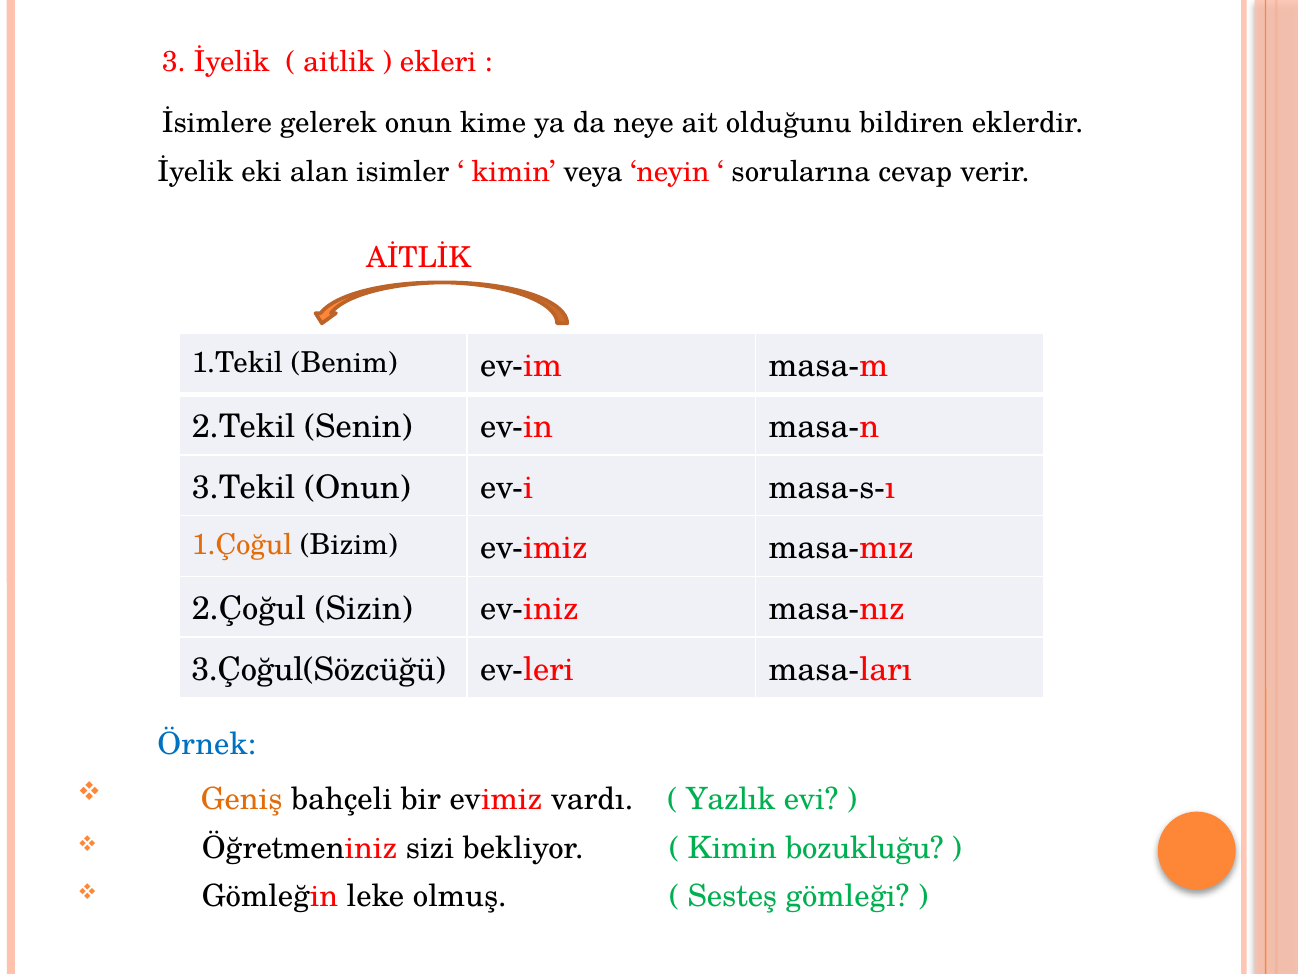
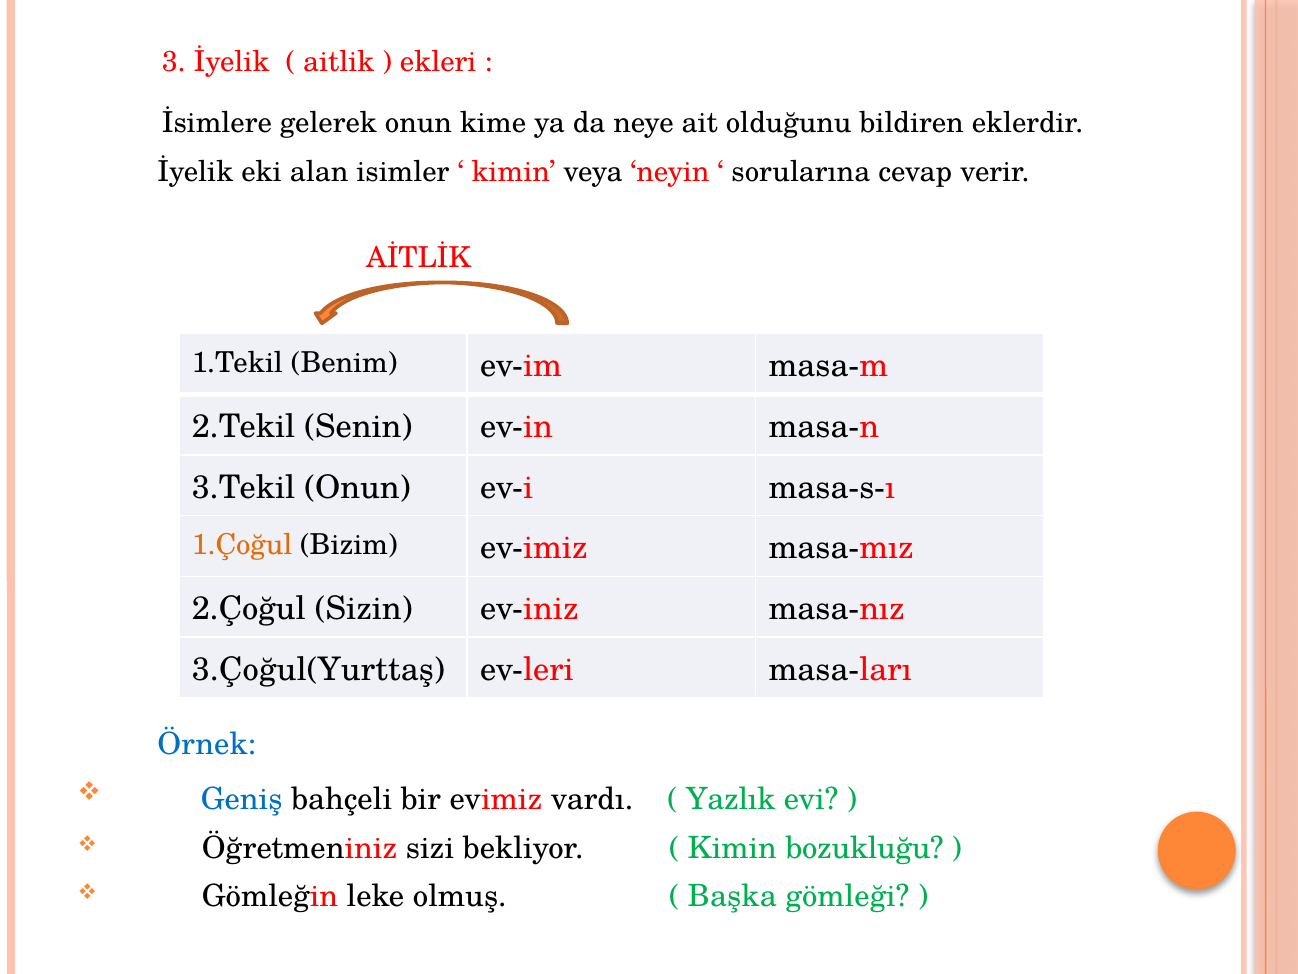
3.Çoğul(Sözcüğü: 3.Çoğul(Sözcüğü -> 3.Çoğul(Yurttaş (318, 669)
Geniş colour: orange -> blue (242, 799)
Sesteş: Sesteş -> Başka (732, 896)
